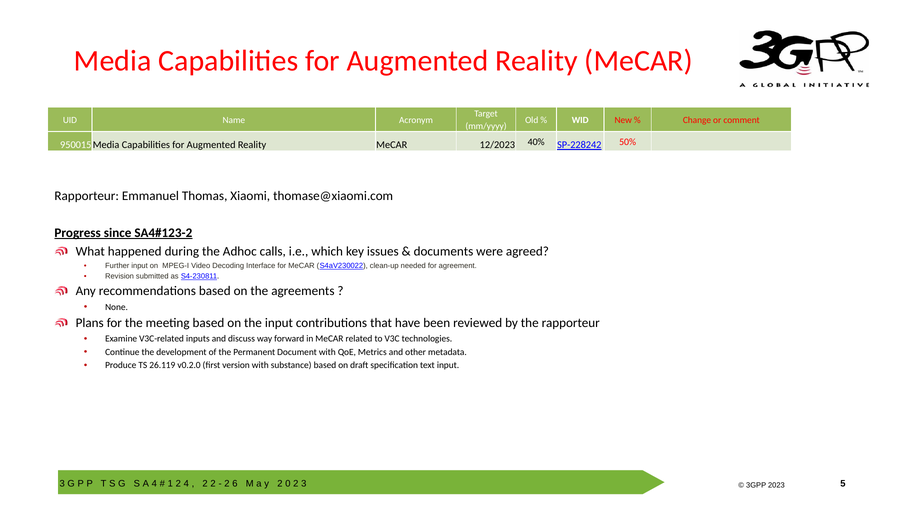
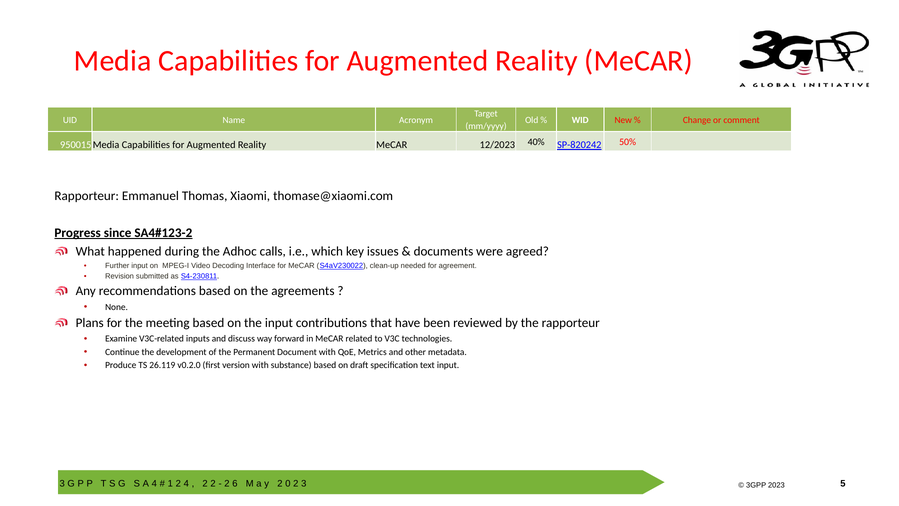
SP-228242: SP-228242 -> SP-820242 (579, 145)
